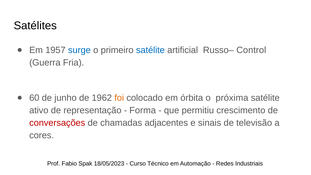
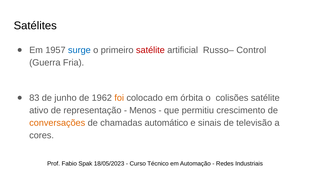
satélite colour: blue -> red (150, 50)
60: 60 -> 83 (34, 98)
próxima: próxima -> colisões (232, 98)
Forma: Forma -> Menos (143, 110)
conversações colour: red -> orange (57, 123)
adjacentes: adjacentes -> automático (166, 123)
